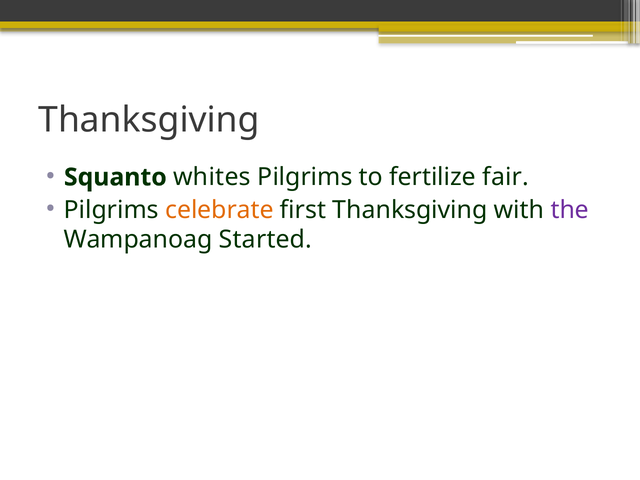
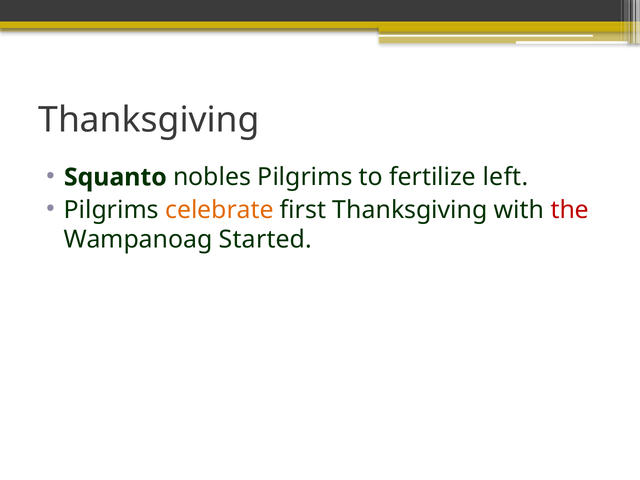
whites: whites -> nobles (212, 177)
fair: fair -> left (505, 177)
the colour: purple -> red (570, 210)
